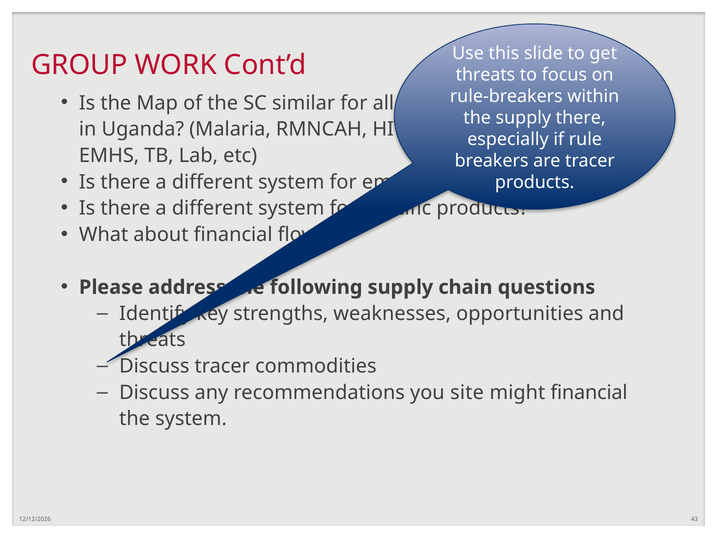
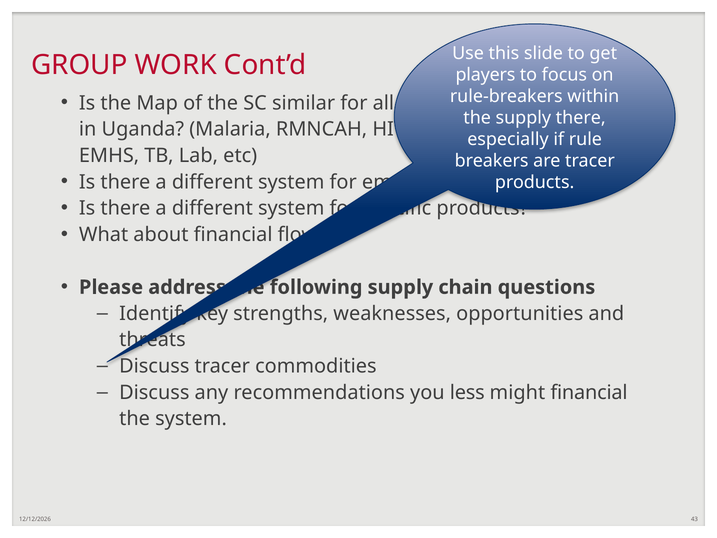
threats: threats -> players (485, 75)
site: site -> less (467, 392)
